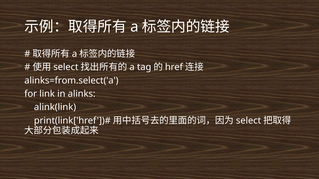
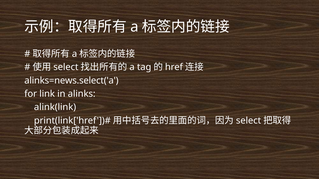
alinks=from.select('a: alinks=from.select('a -> alinks=news.select('a (71, 81)
